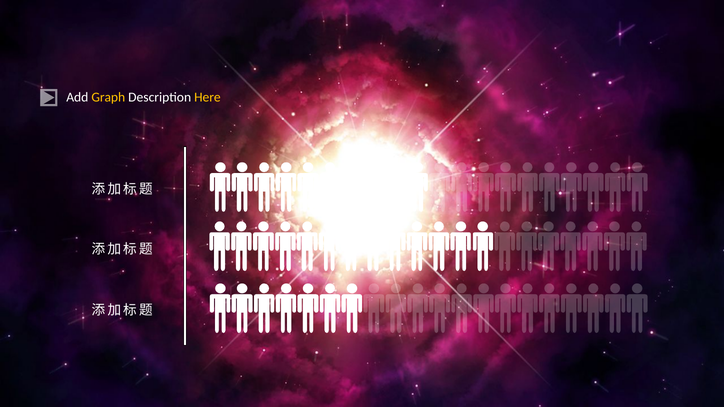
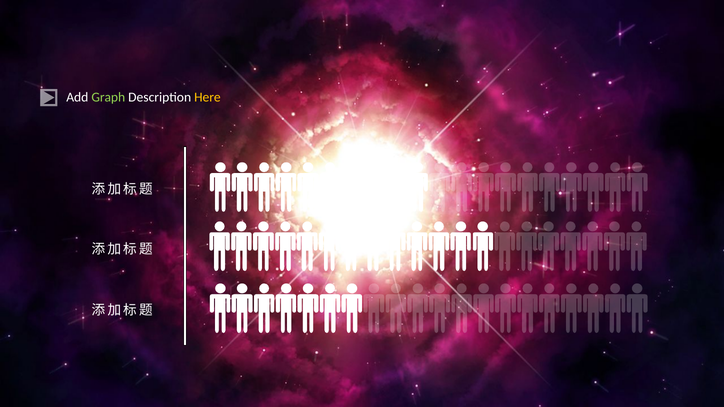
Graph colour: yellow -> light green (108, 97)
